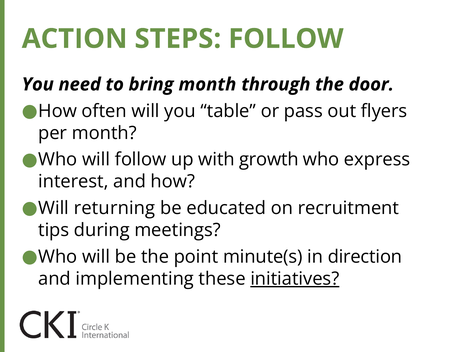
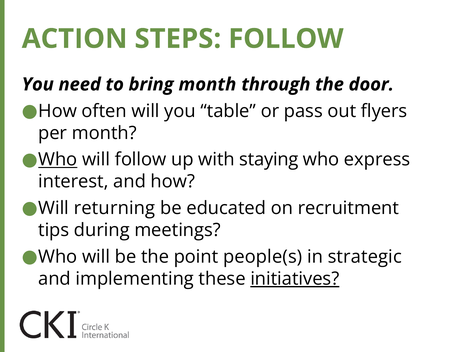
Who underline: none -> present (58, 159)
growth: growth -> staying (269, 159)
minute(s: minute(s -> people(s (263, 257)
direction: direction -> strategic (365, 257)
